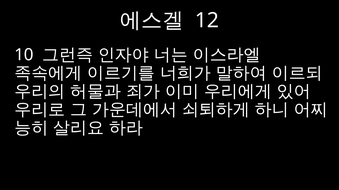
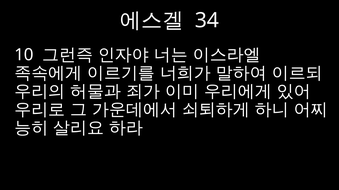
12: 12 -> 34 (207, 20)
